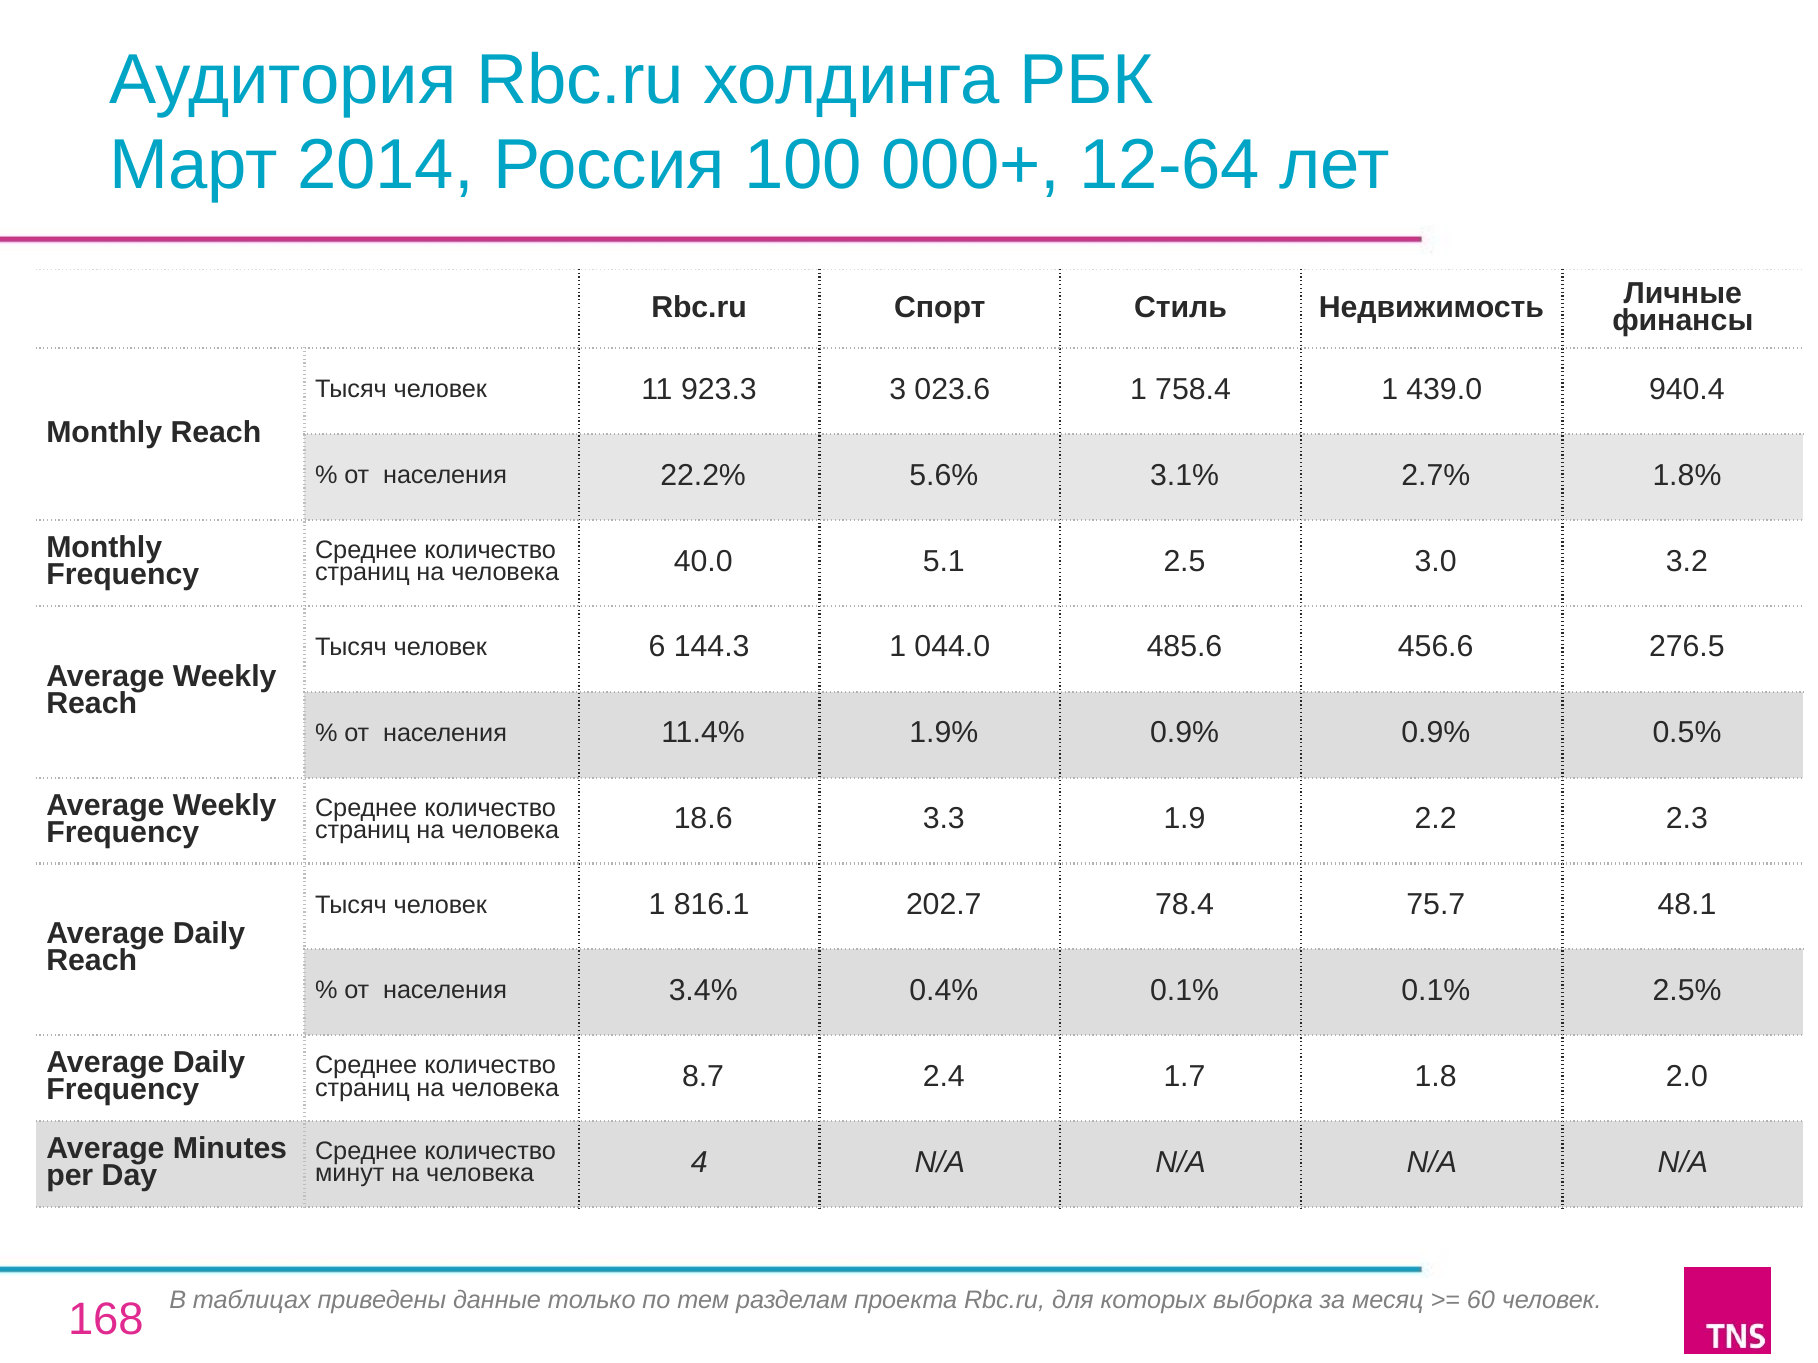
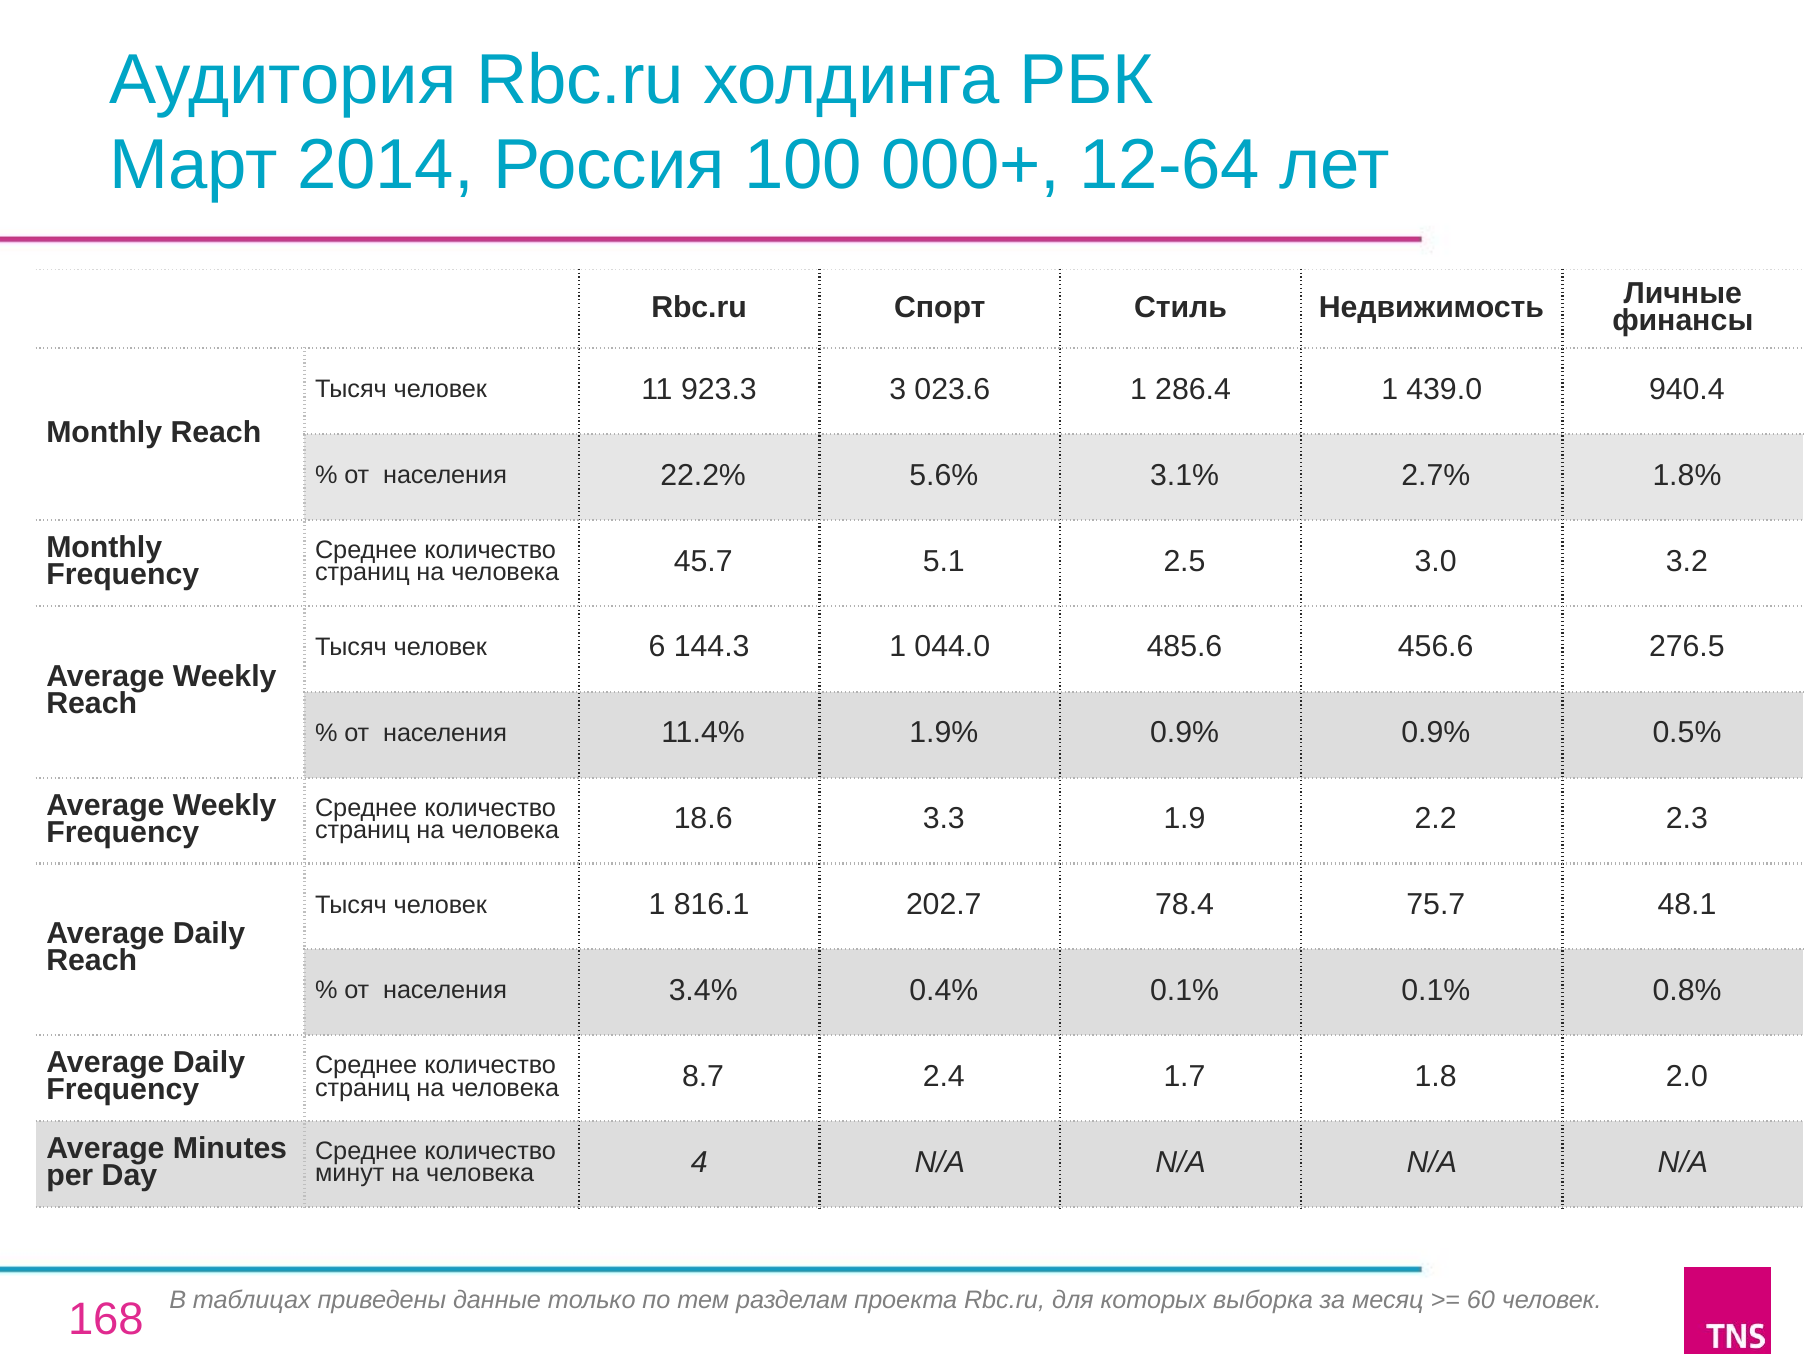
758.4: 758.4 -> 286.4 (1193, 389)
40.0: 40.0 -> 45.7 (703, 561)
2.5%: 2.5% -> 0.8% (1687, 991)
